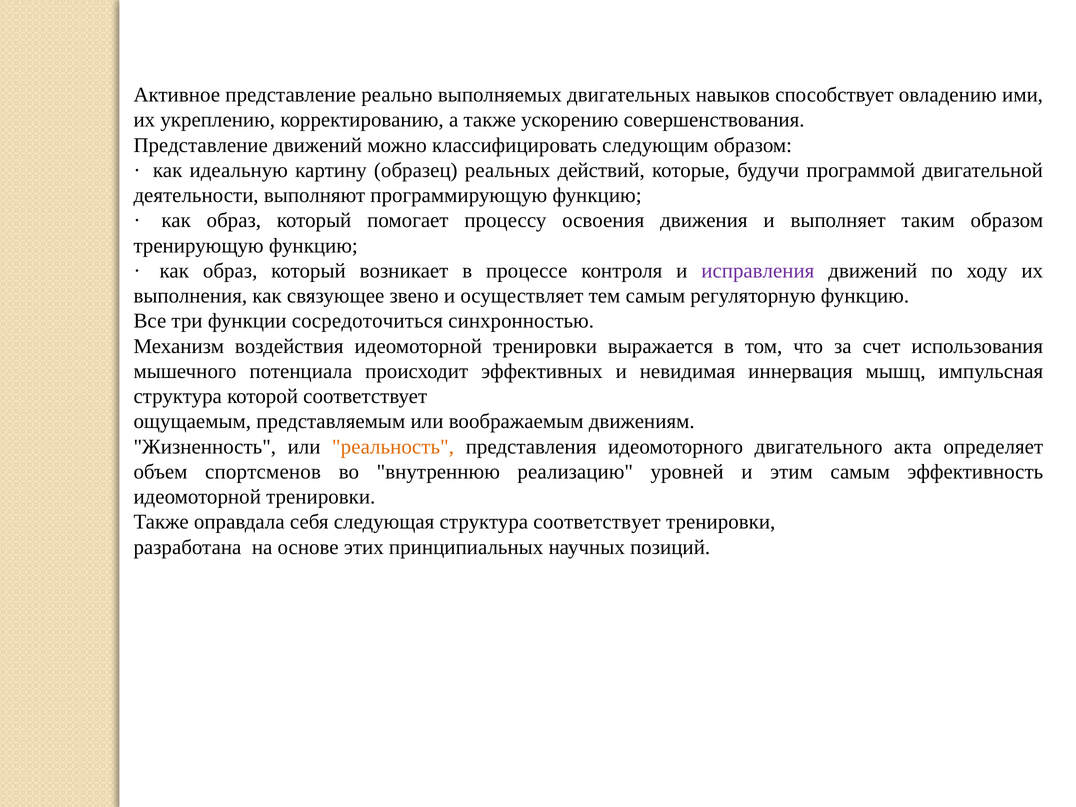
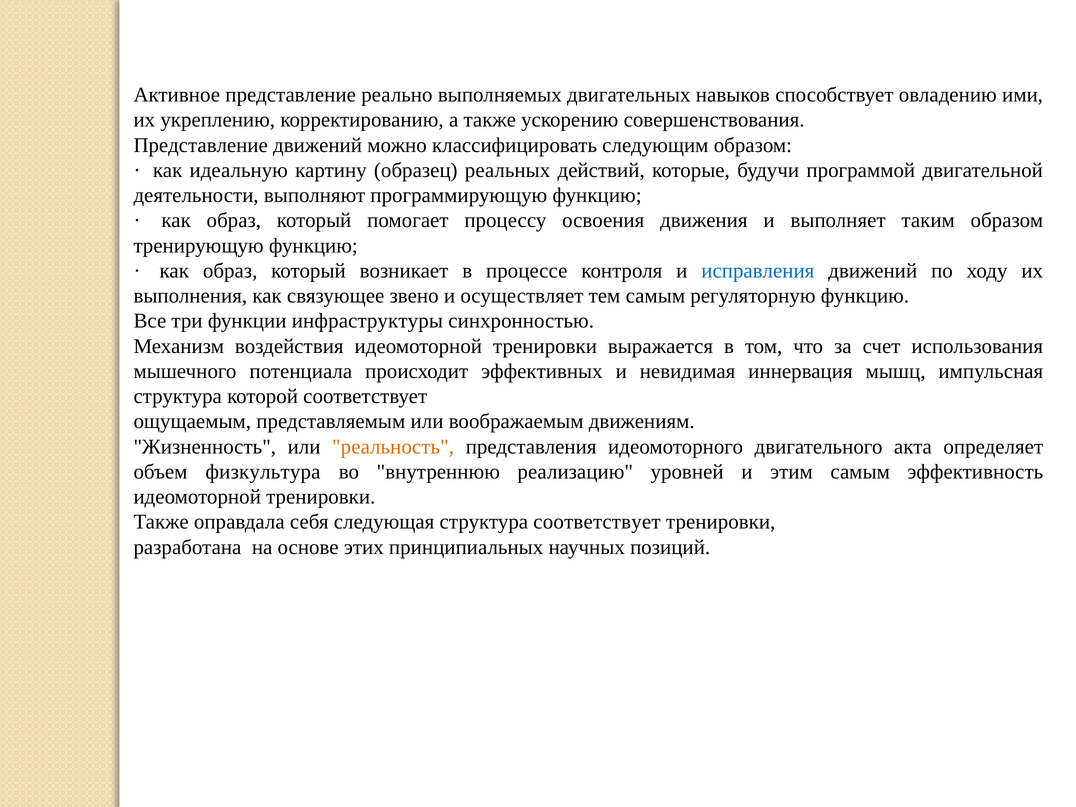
исправления colour: purple -> blue (758, 271)
сосредоточиться: сосредоточиться -> инфраструктуры (367, 321)
спортсменов: спортсменов -> физкультура (263, 472)
